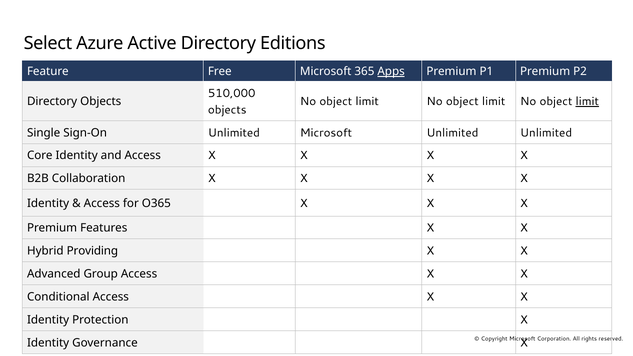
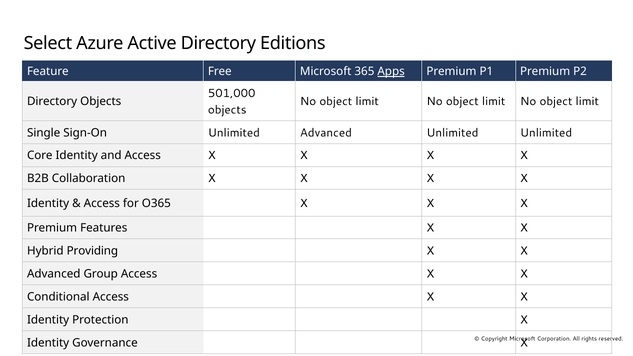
510,000: 510,000 -> 501,000 (232, 93)
limit underline: present -> none (587, 102)
Unlimited Microsoft: Microsoft -> Advanced (326, 133)
